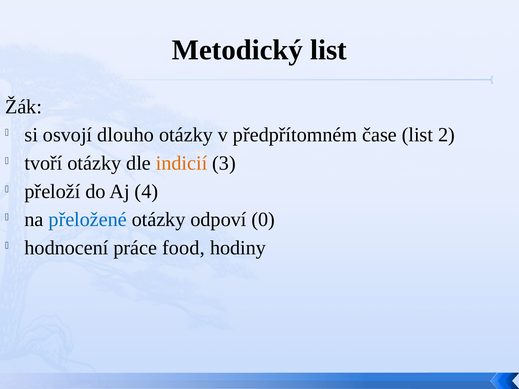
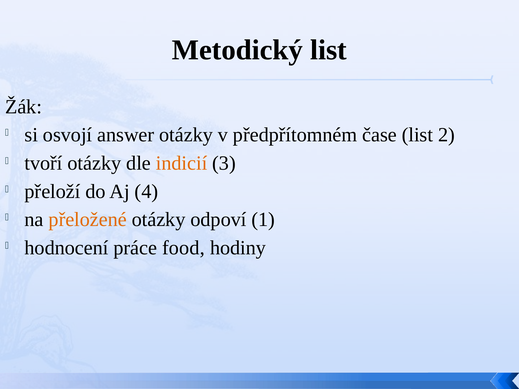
dlouho: dlouho -> answer (126, 135)
přeložené colour: blue -> orange (88, 220)
0: 0 -> 1 (263, 220)
